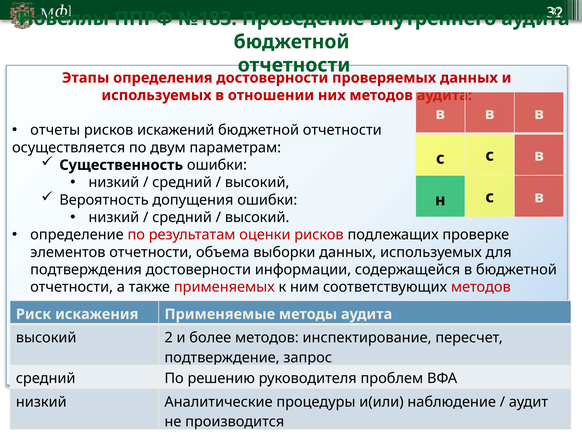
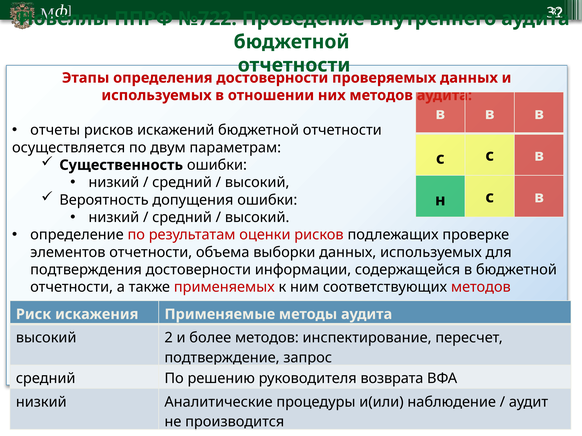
№183: №183 -> №722 (208, 19)
проблем: проблем -> возврата (392, 379)
